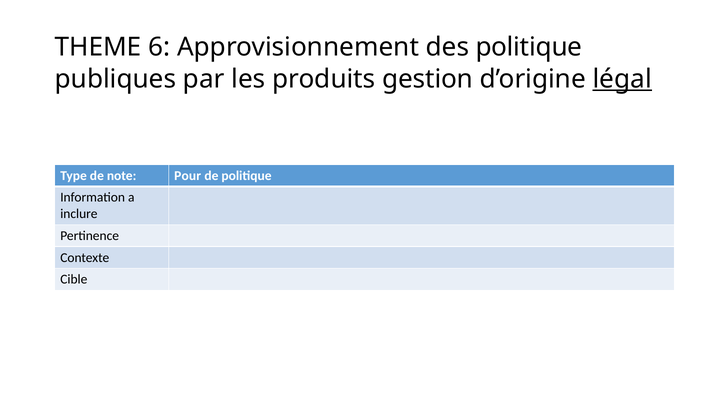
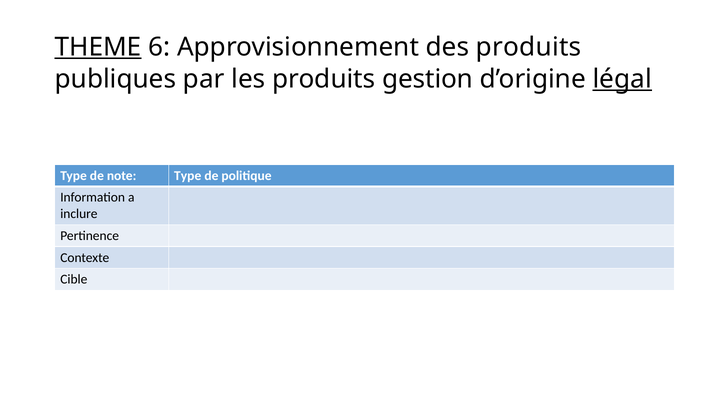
THEME underline: none -> present (98, 47)
des politique: politique -> produits (529, 47)
note Pour: Pour -> Type (188, 176)
